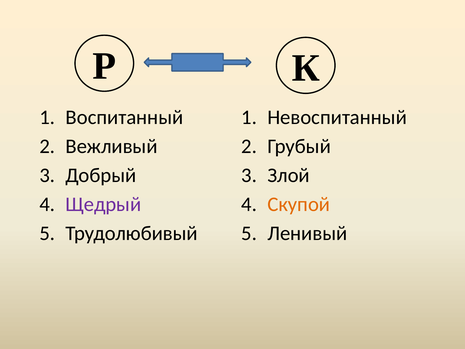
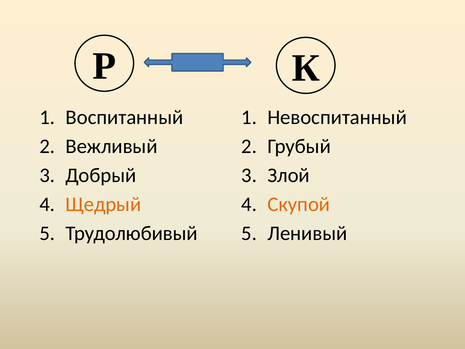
Щедрый colour: purple -> orange (103, 204)
